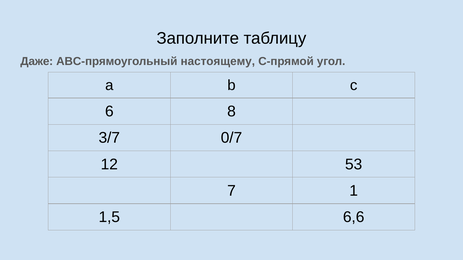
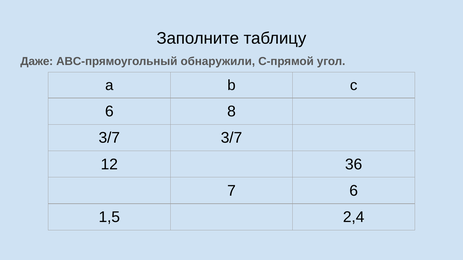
настоящему: настоящему -> обнаружили (218, 61)
3/7 0/7: 0/7 -> 3/7 (231, 138)
53: 53 -> 36 (354, 165)
7 1: 1 -> 6 (354, 191)
6,6: 6,6 -> 2,4 (354, 217)
